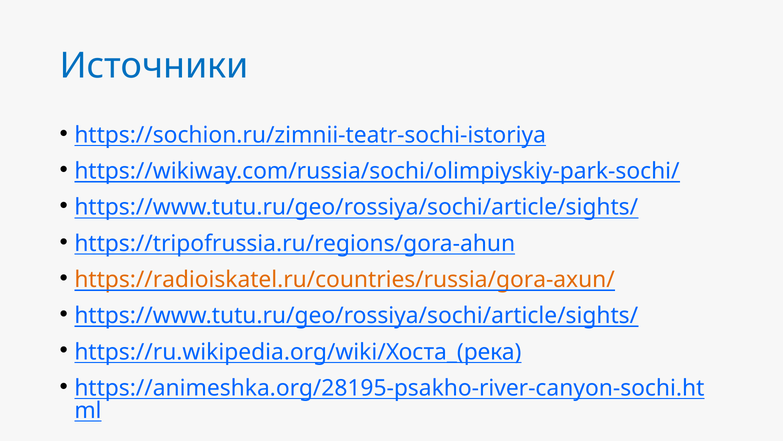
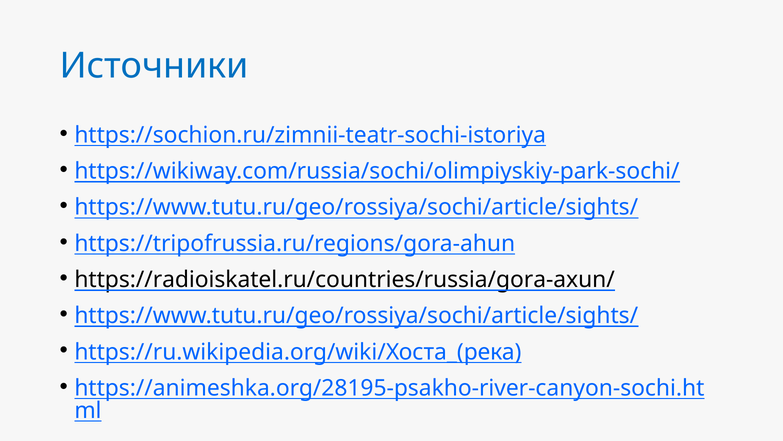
https://radioiskatel.ru/countries/russia/gora-axun/ colour: orange -> black (345, 279)
